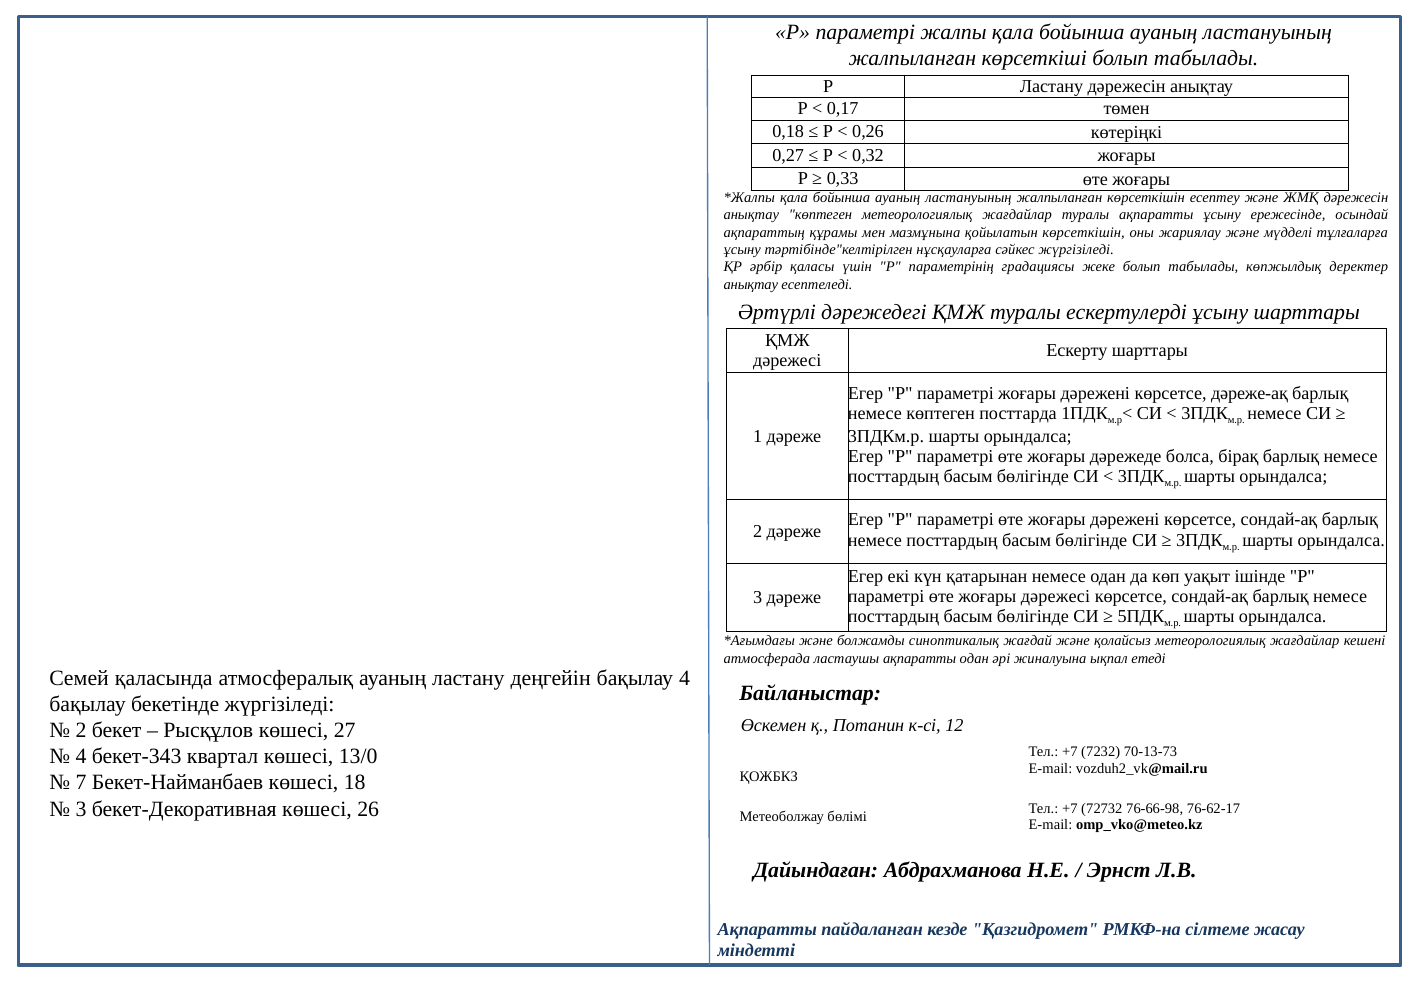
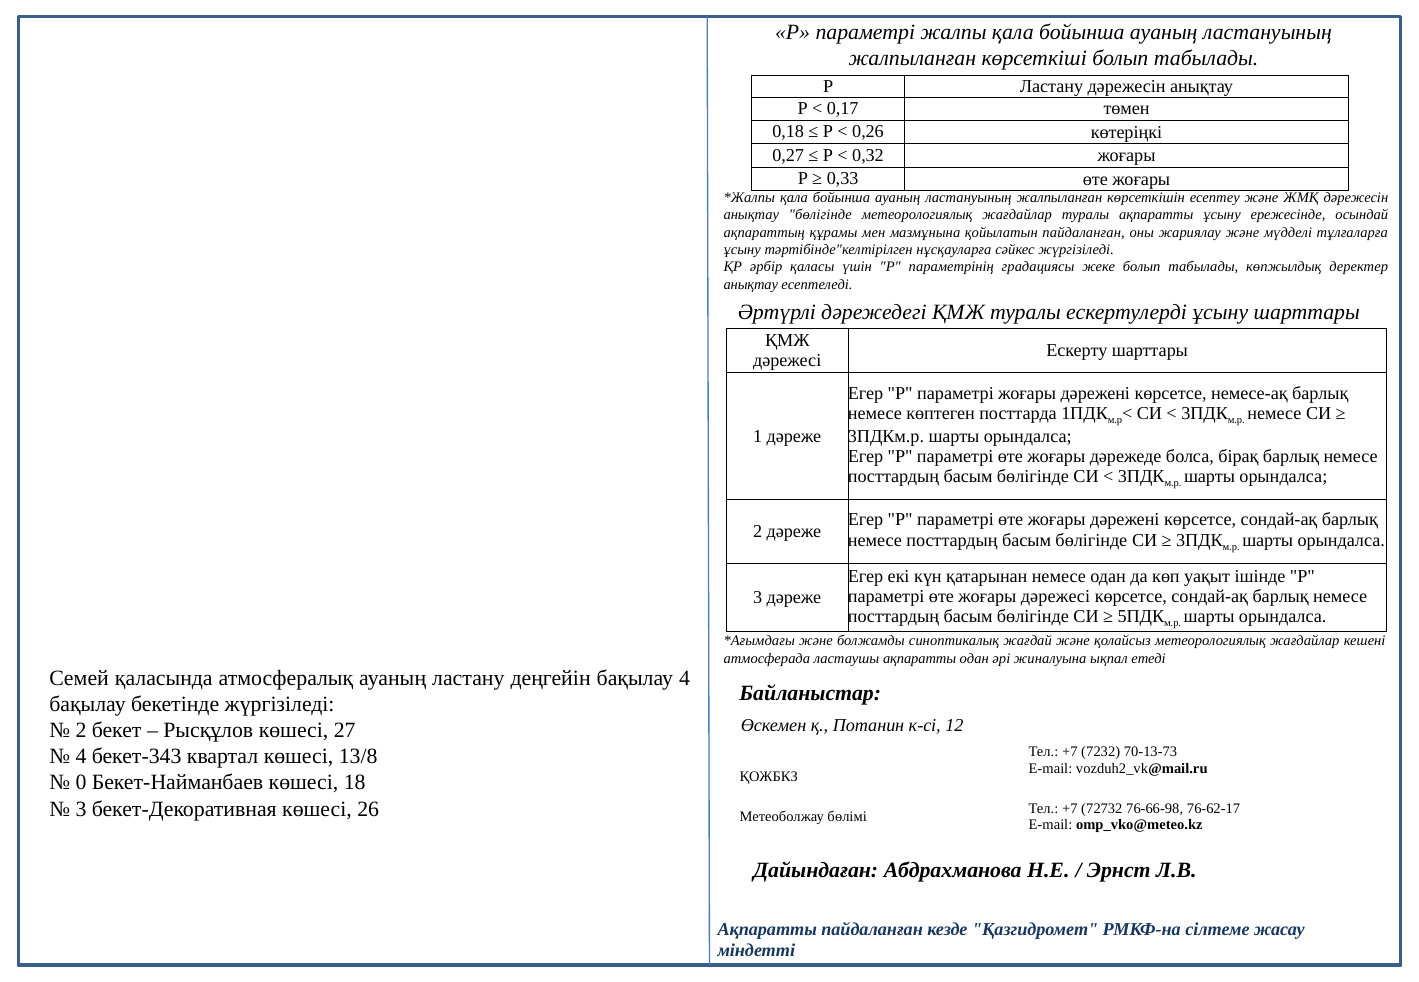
анықтау көптеген: көптеген -> бөлігінде (820, 215)
қойылатын көрсеткішін: көрсеткішін -> пайдаланған (1084, 232)
дәреже-ақ: дәреже-ақ -> немесе-ақ (1249, 393)
13/0: 13/0 -> 13/8 (358, 757)
7: 7 -> 0 (81, 783)
